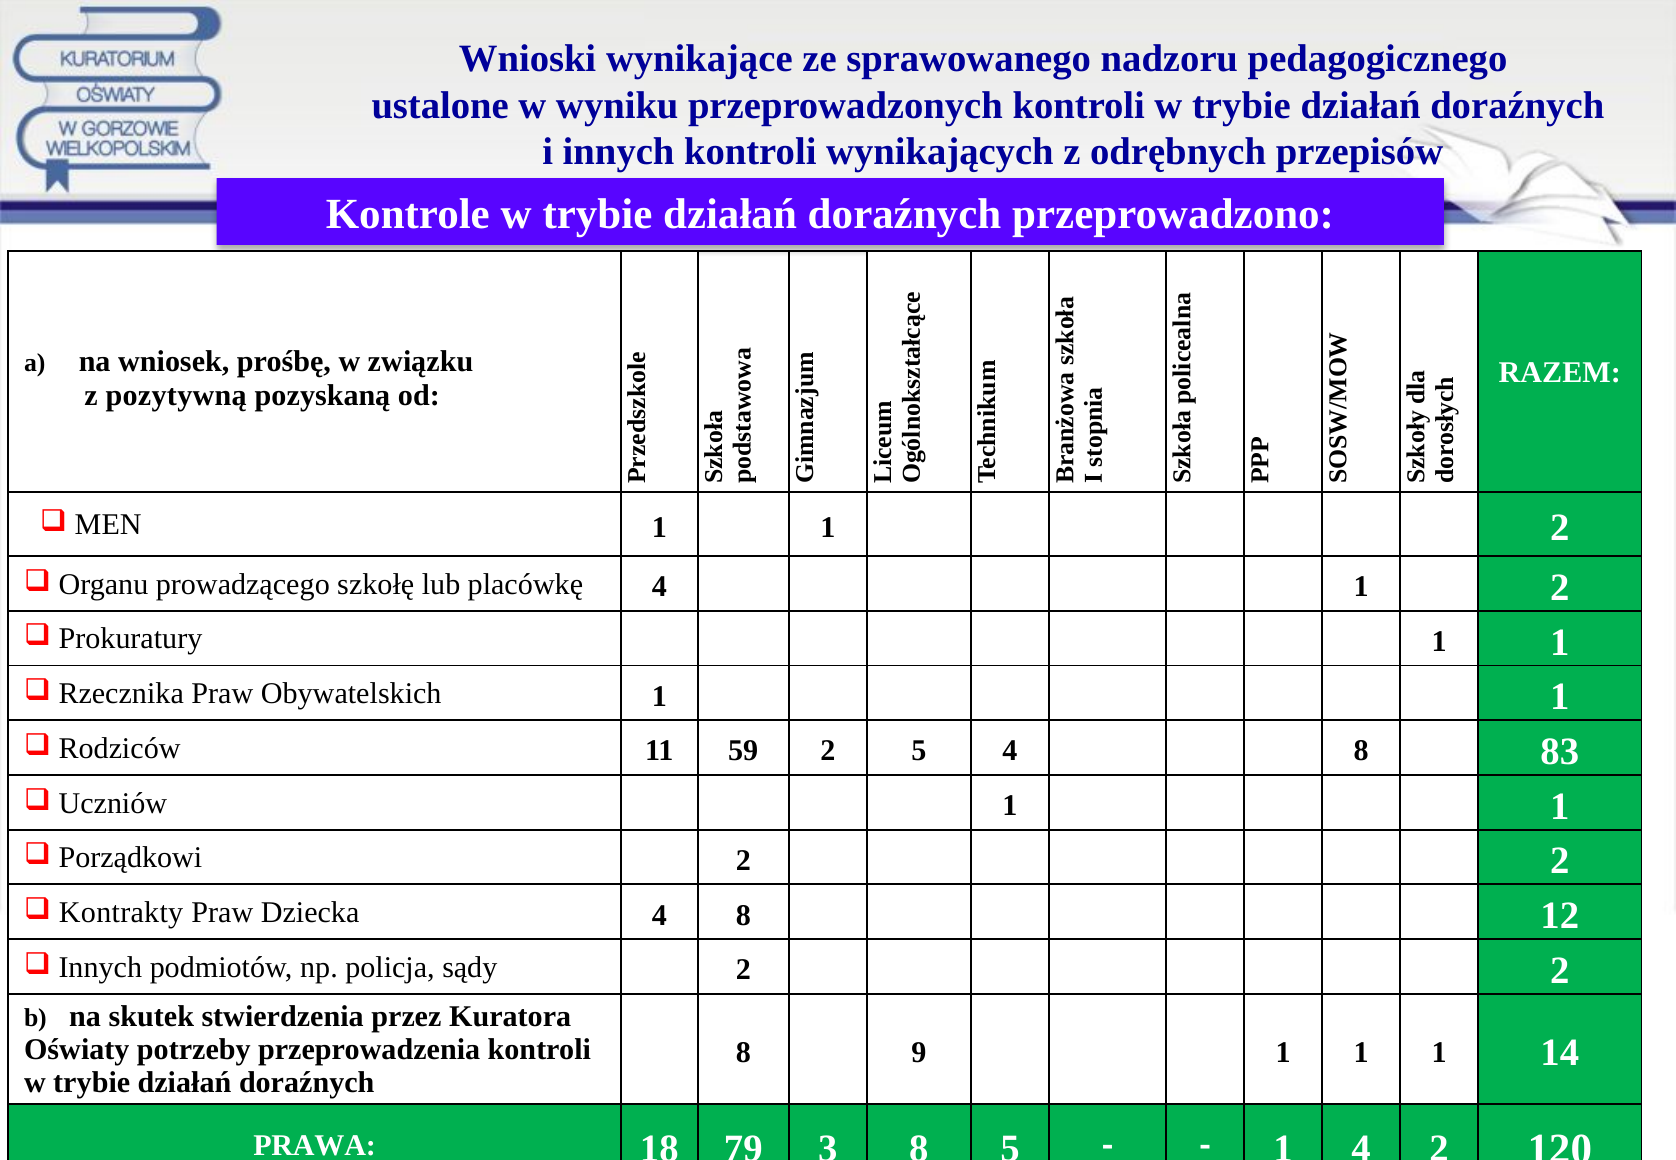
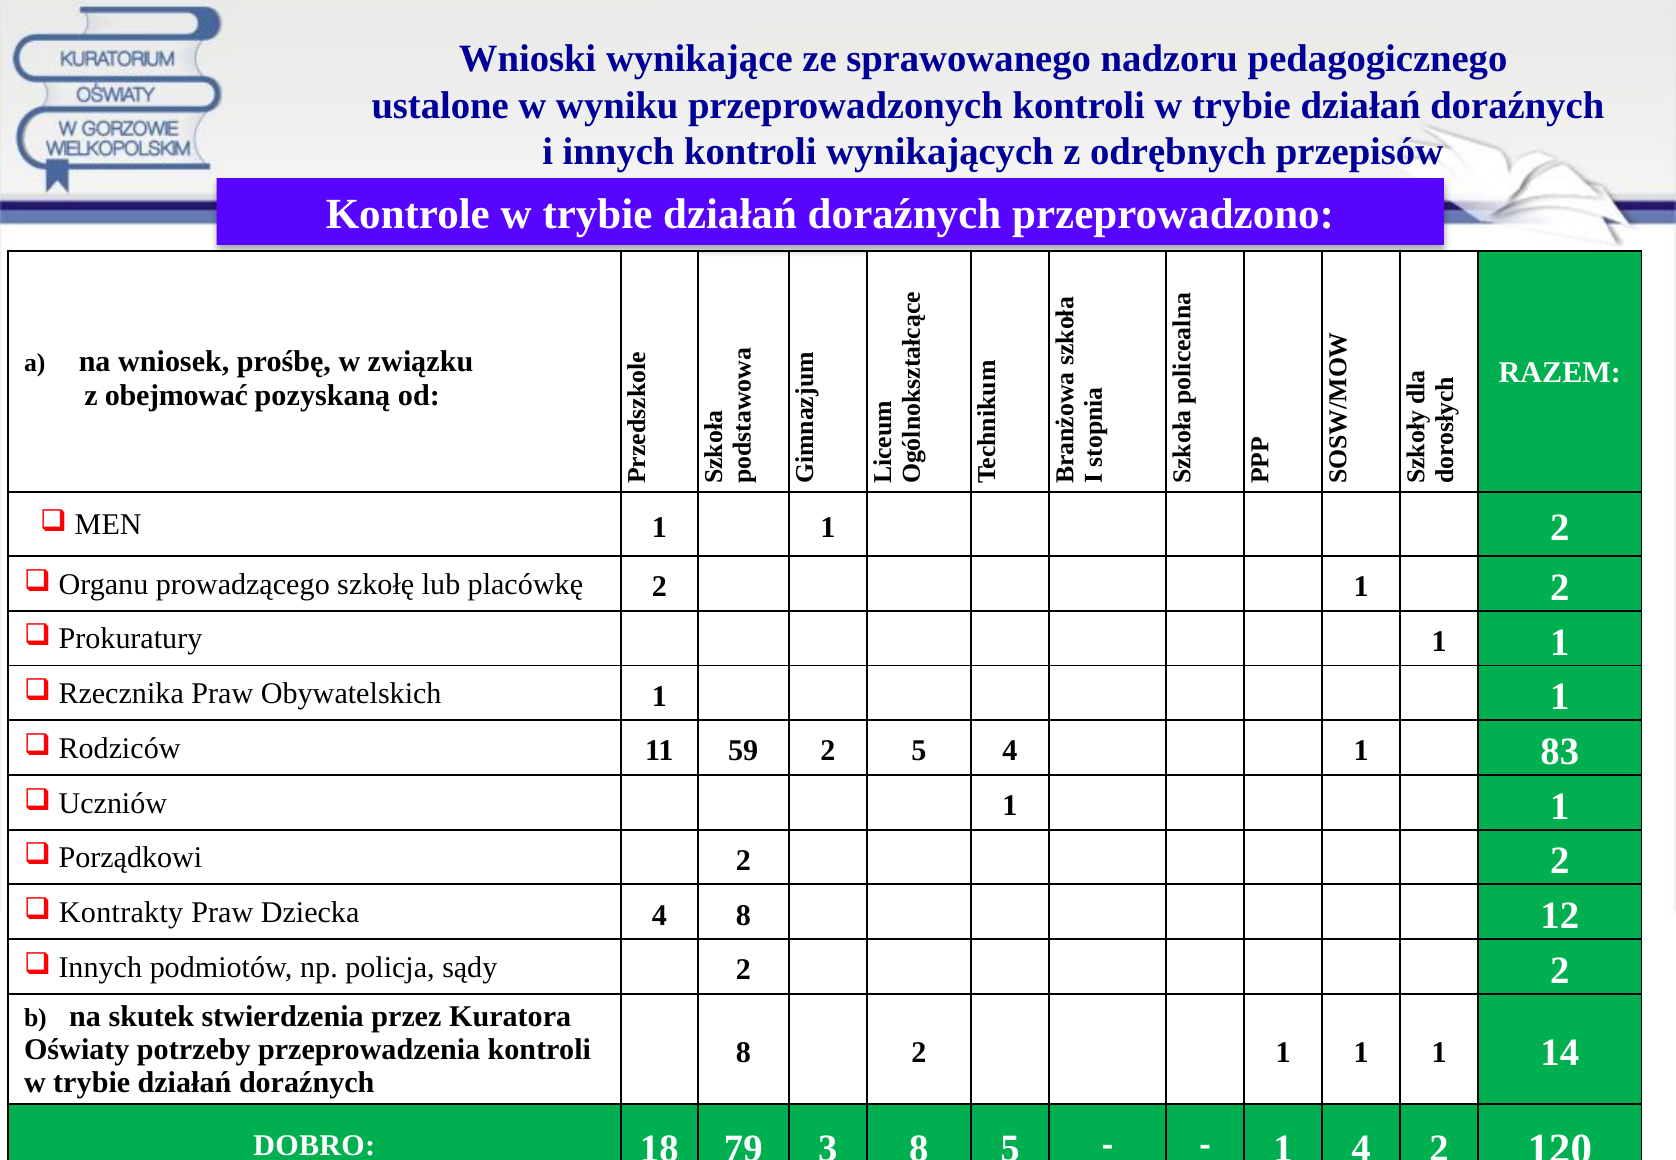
pozytywną: pozytywną -> obejmować (176, 395)
placówkę 4: 4 -> 2 (659, 587)
5 4 8: 8 -> 1 (1361, 751)
8 9: 9 -> 2 (919, 1052)
PRAWA: PRAWA -> DOBRO (314, 1146)
